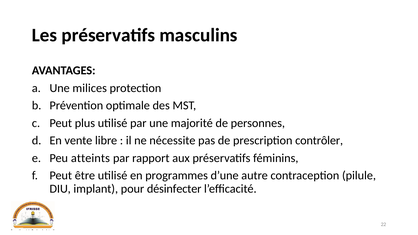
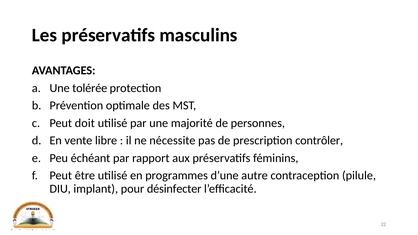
milices: milices -> tolérée (90, 88)
plus: plus -> doit (85, 123)
atteints: atteints -> échéant (91, 158)
